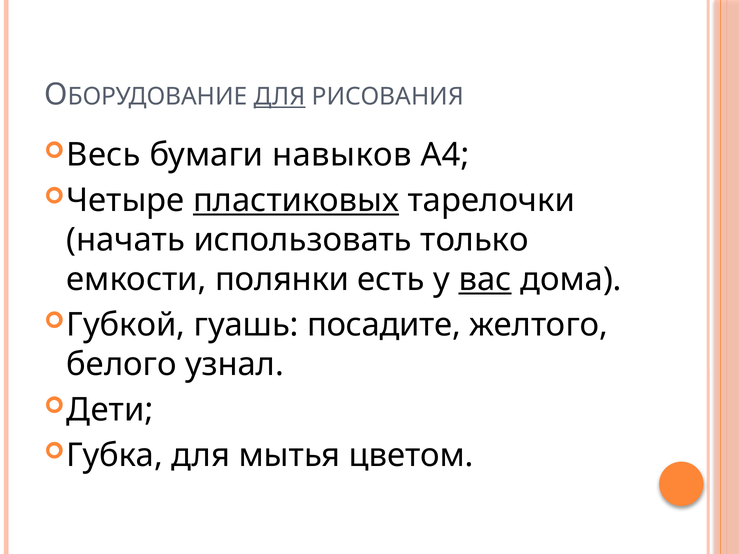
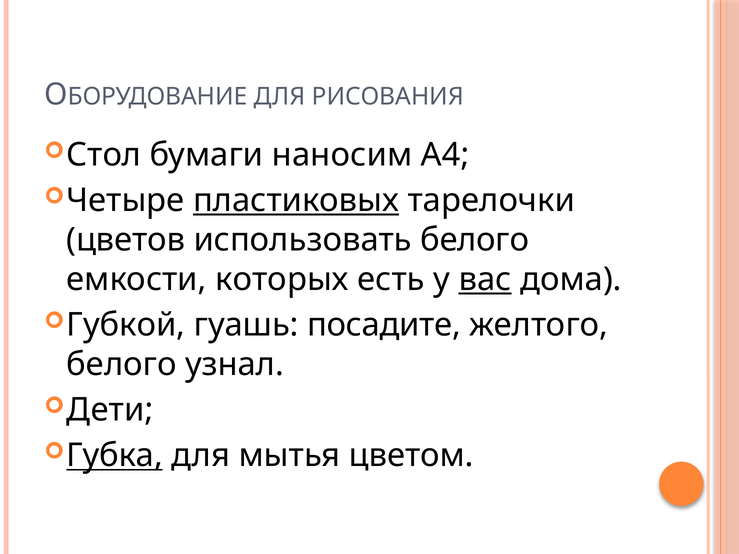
ДЛЯ underline: present -> none (280, 97)
Весь: Весь -> Стол (104, 155)
навыков: навыков -> наносим (342, 155)
начать: начать -> цветов (126, 240)
использовать только: только -> белого (475, 240)
полянки: полянки -> которых (282, 280)
Губка underline: none -> present (115, 456)
